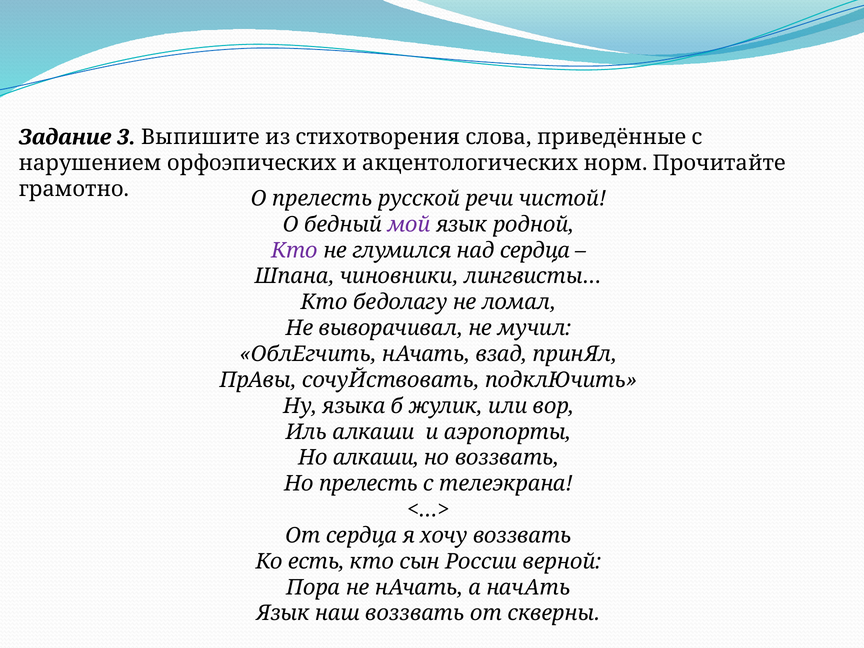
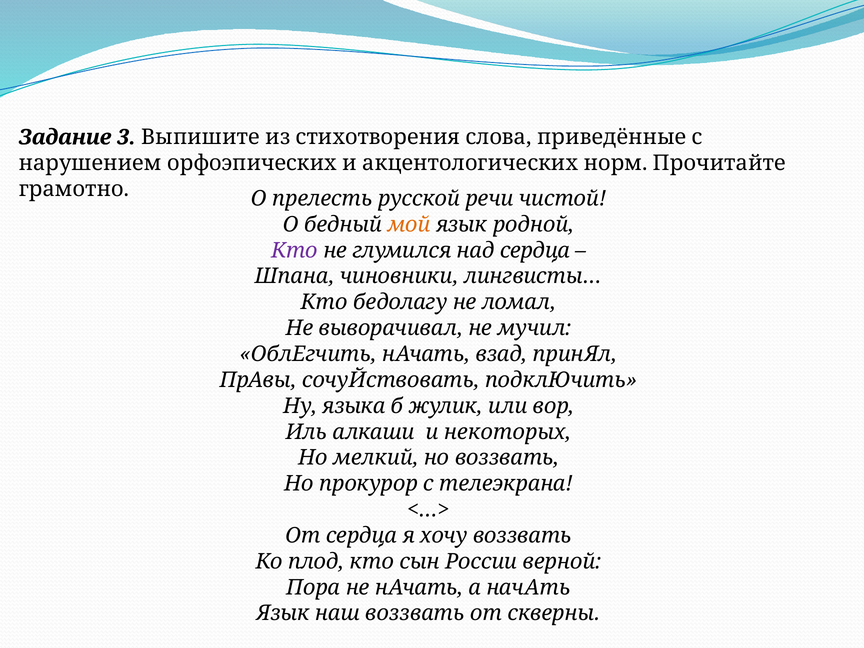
мой colour: purple -> orange (409, 225)
аэропорты: аэропорты -> некоторых (508, 432)
Но алкаши: алкаши -> мелкий (376, 458)
Но прелесть: прелесть -> прокурор (369, 484)
есть: есть -> плод (316, 561)
